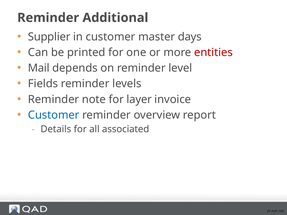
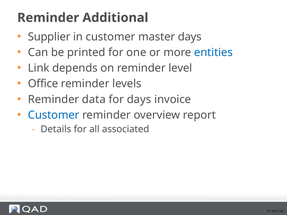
entities colour: red -> blue (213, 53)
Mail: Mail -> Link (39, 68)
Fields: Fields -> Office (43, 84)
note: note -> data (94, 99)
for layer: layer -> days (139, 99)
